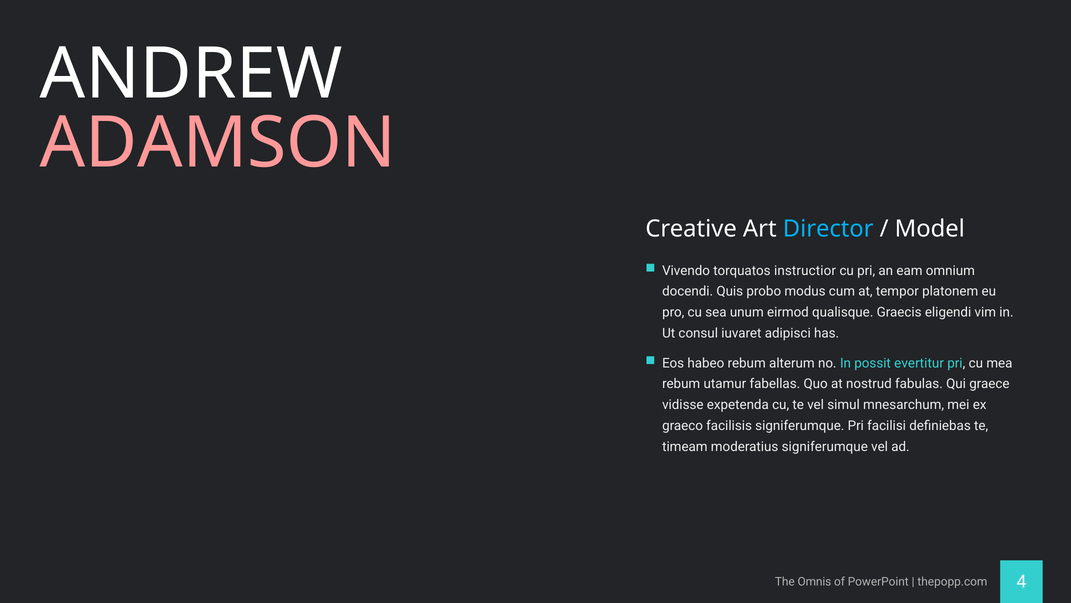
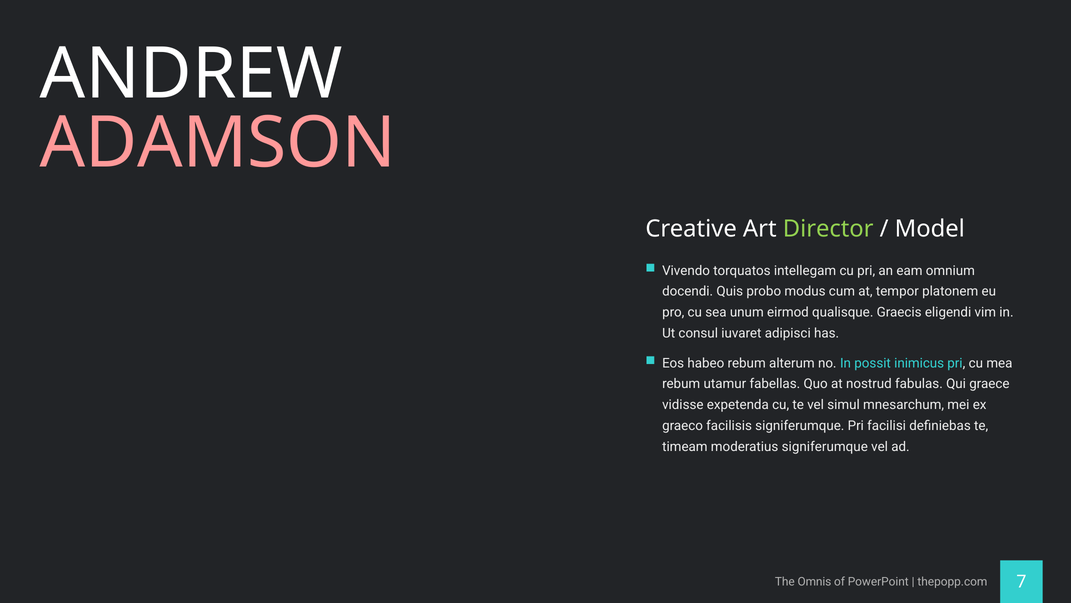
Director colour: light blue -> light green (828, 228)
instructior: instructior -> intellegam (805, 270)
evertitur: evertitur -> inimicus (919, 363)
4: 4 -> 7 (1021, 581)
